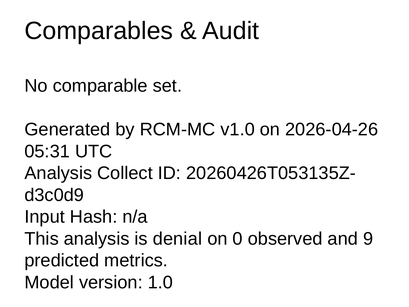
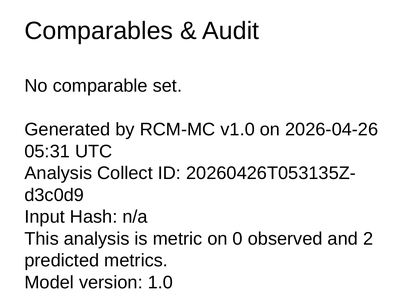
denial: denial -> metric (178, 238)
9: 9 -> 2 (368, 238)
